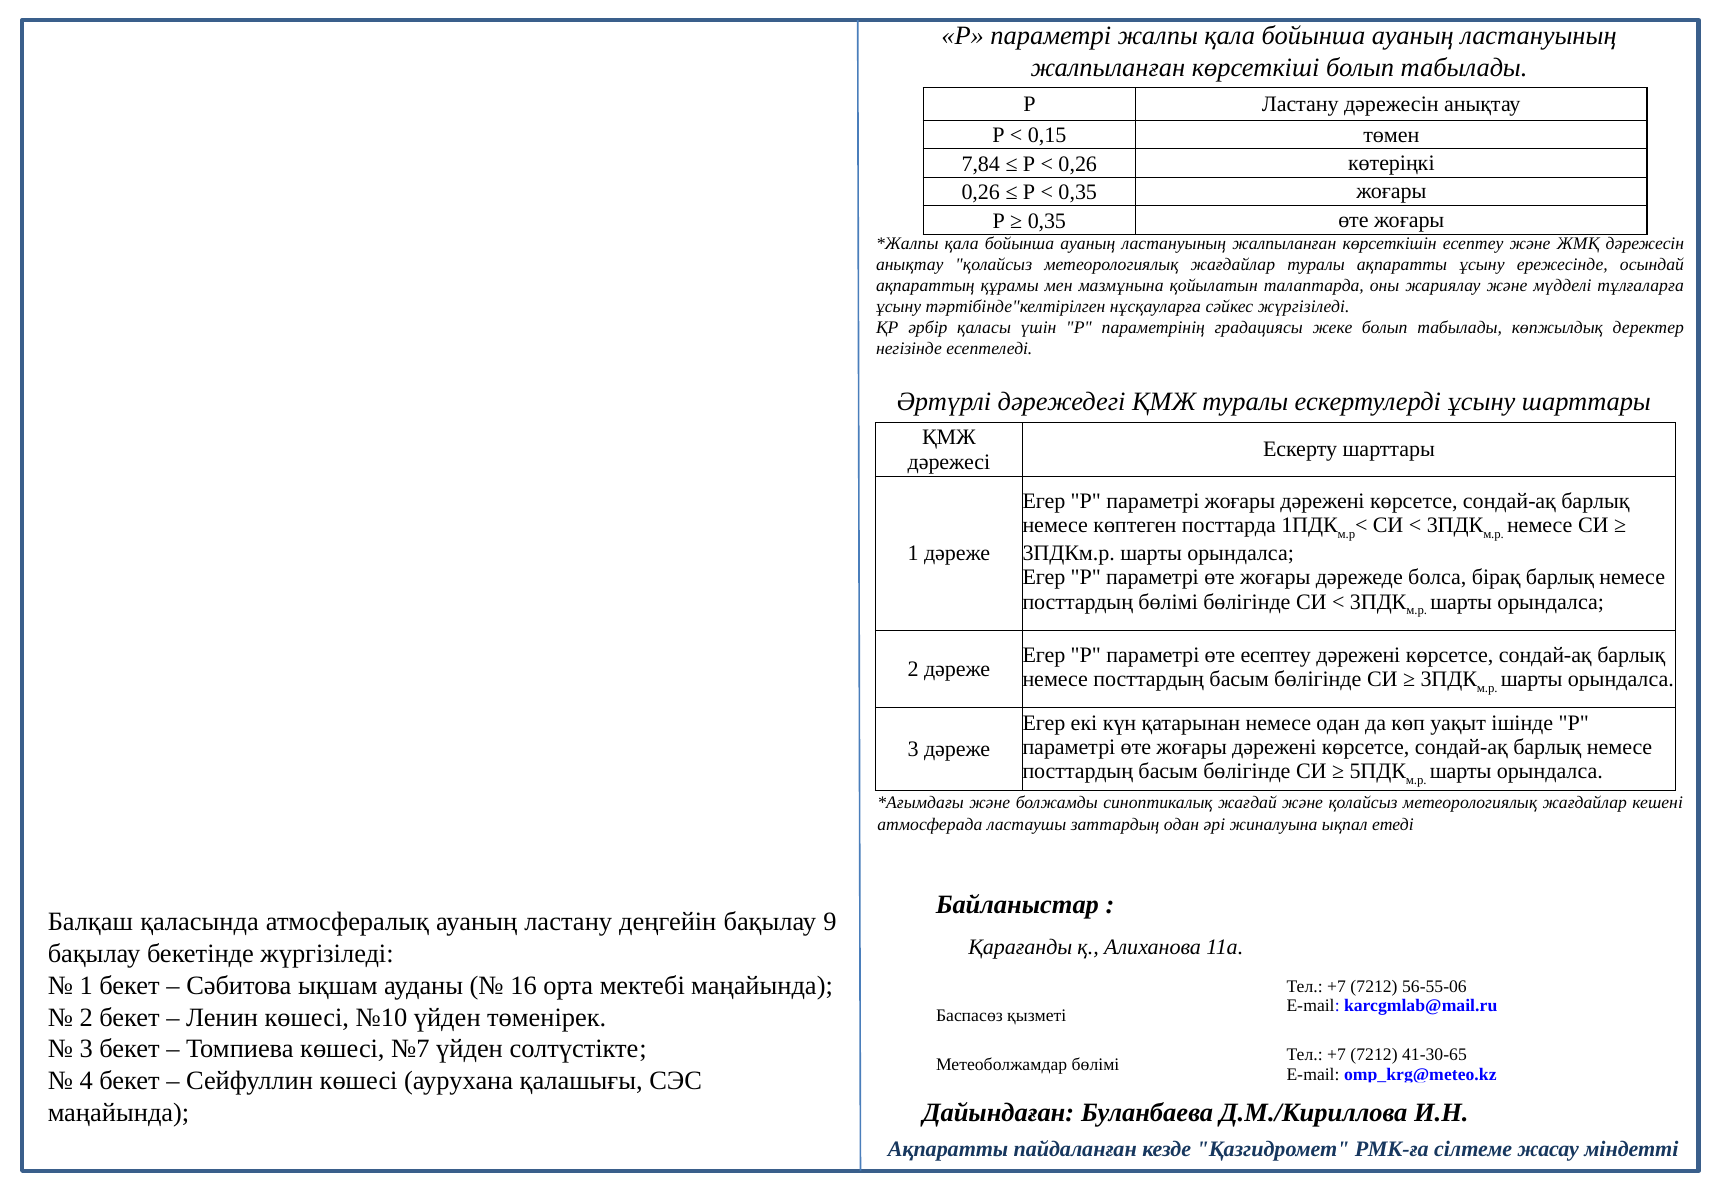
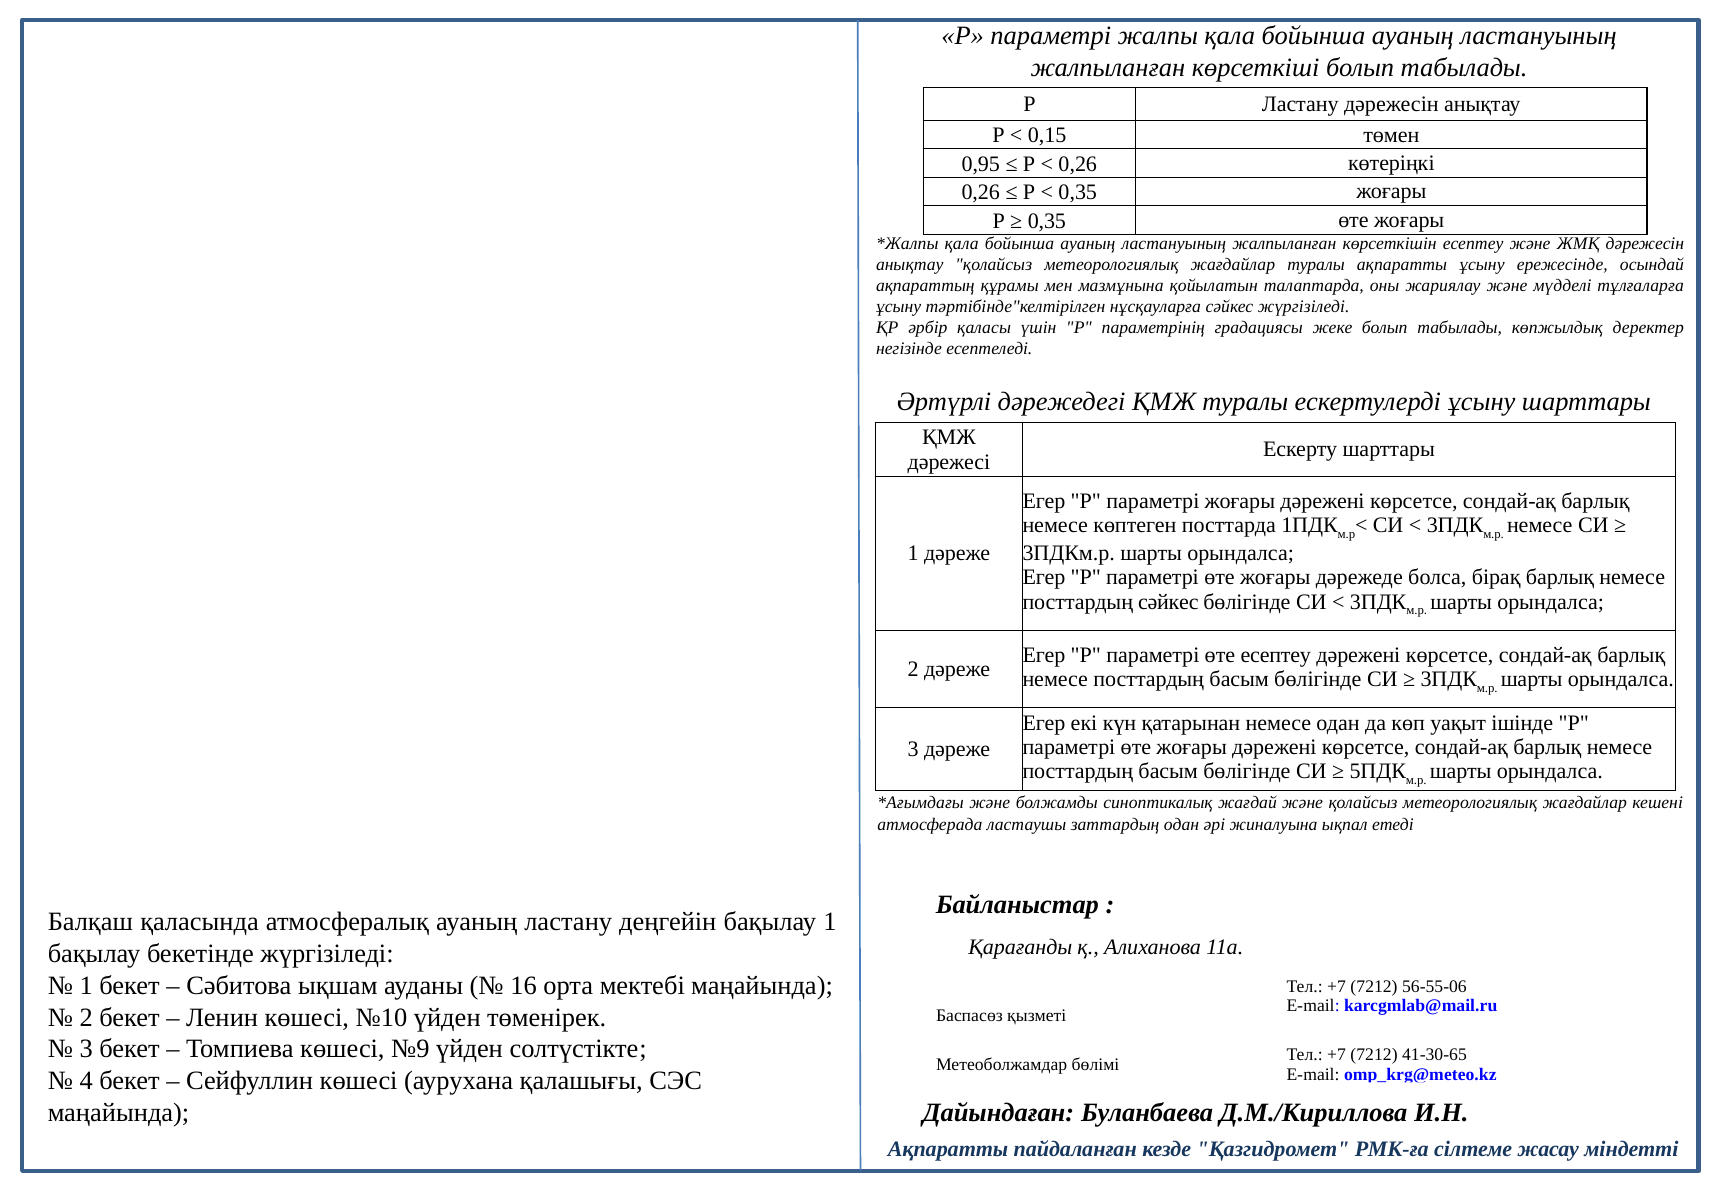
7,84: 7,84 -> 0,95 (981, 164)
посттардың бөлімі: бөлімі -> сәйкес (1168, 602)
бақылау 9: 9 -> 1 (830, 922)
№7: №7 -> №9 (410, 1050)
